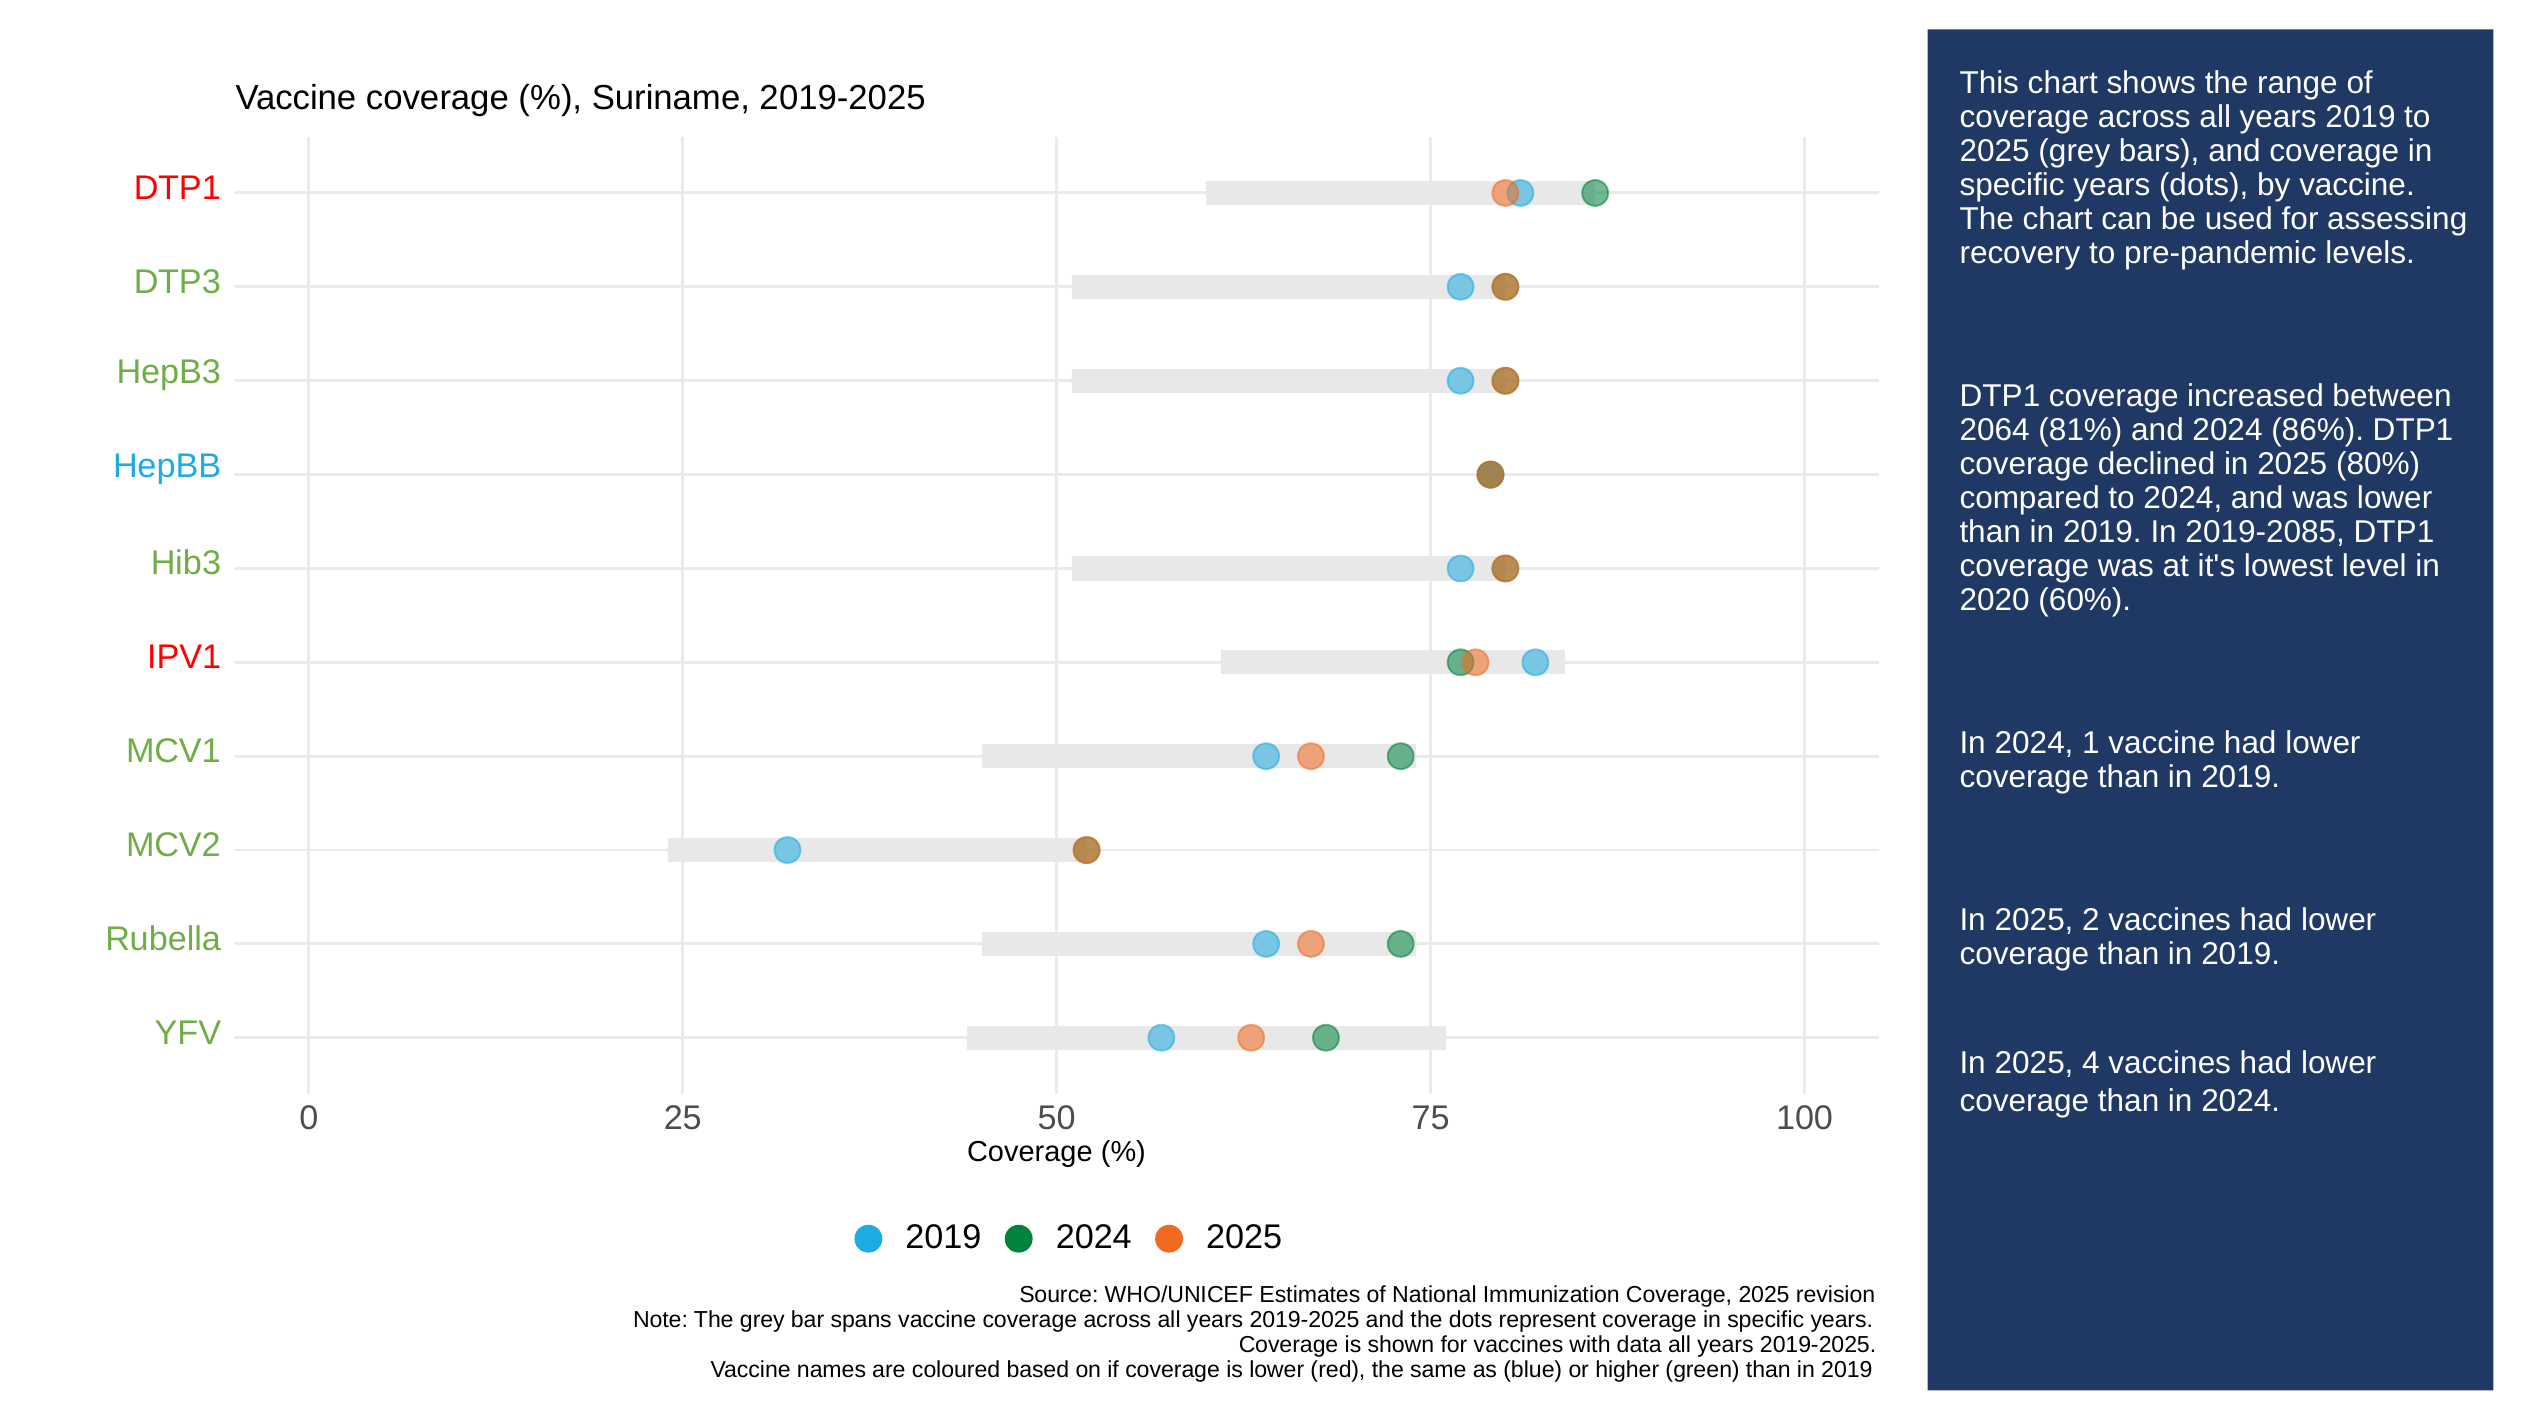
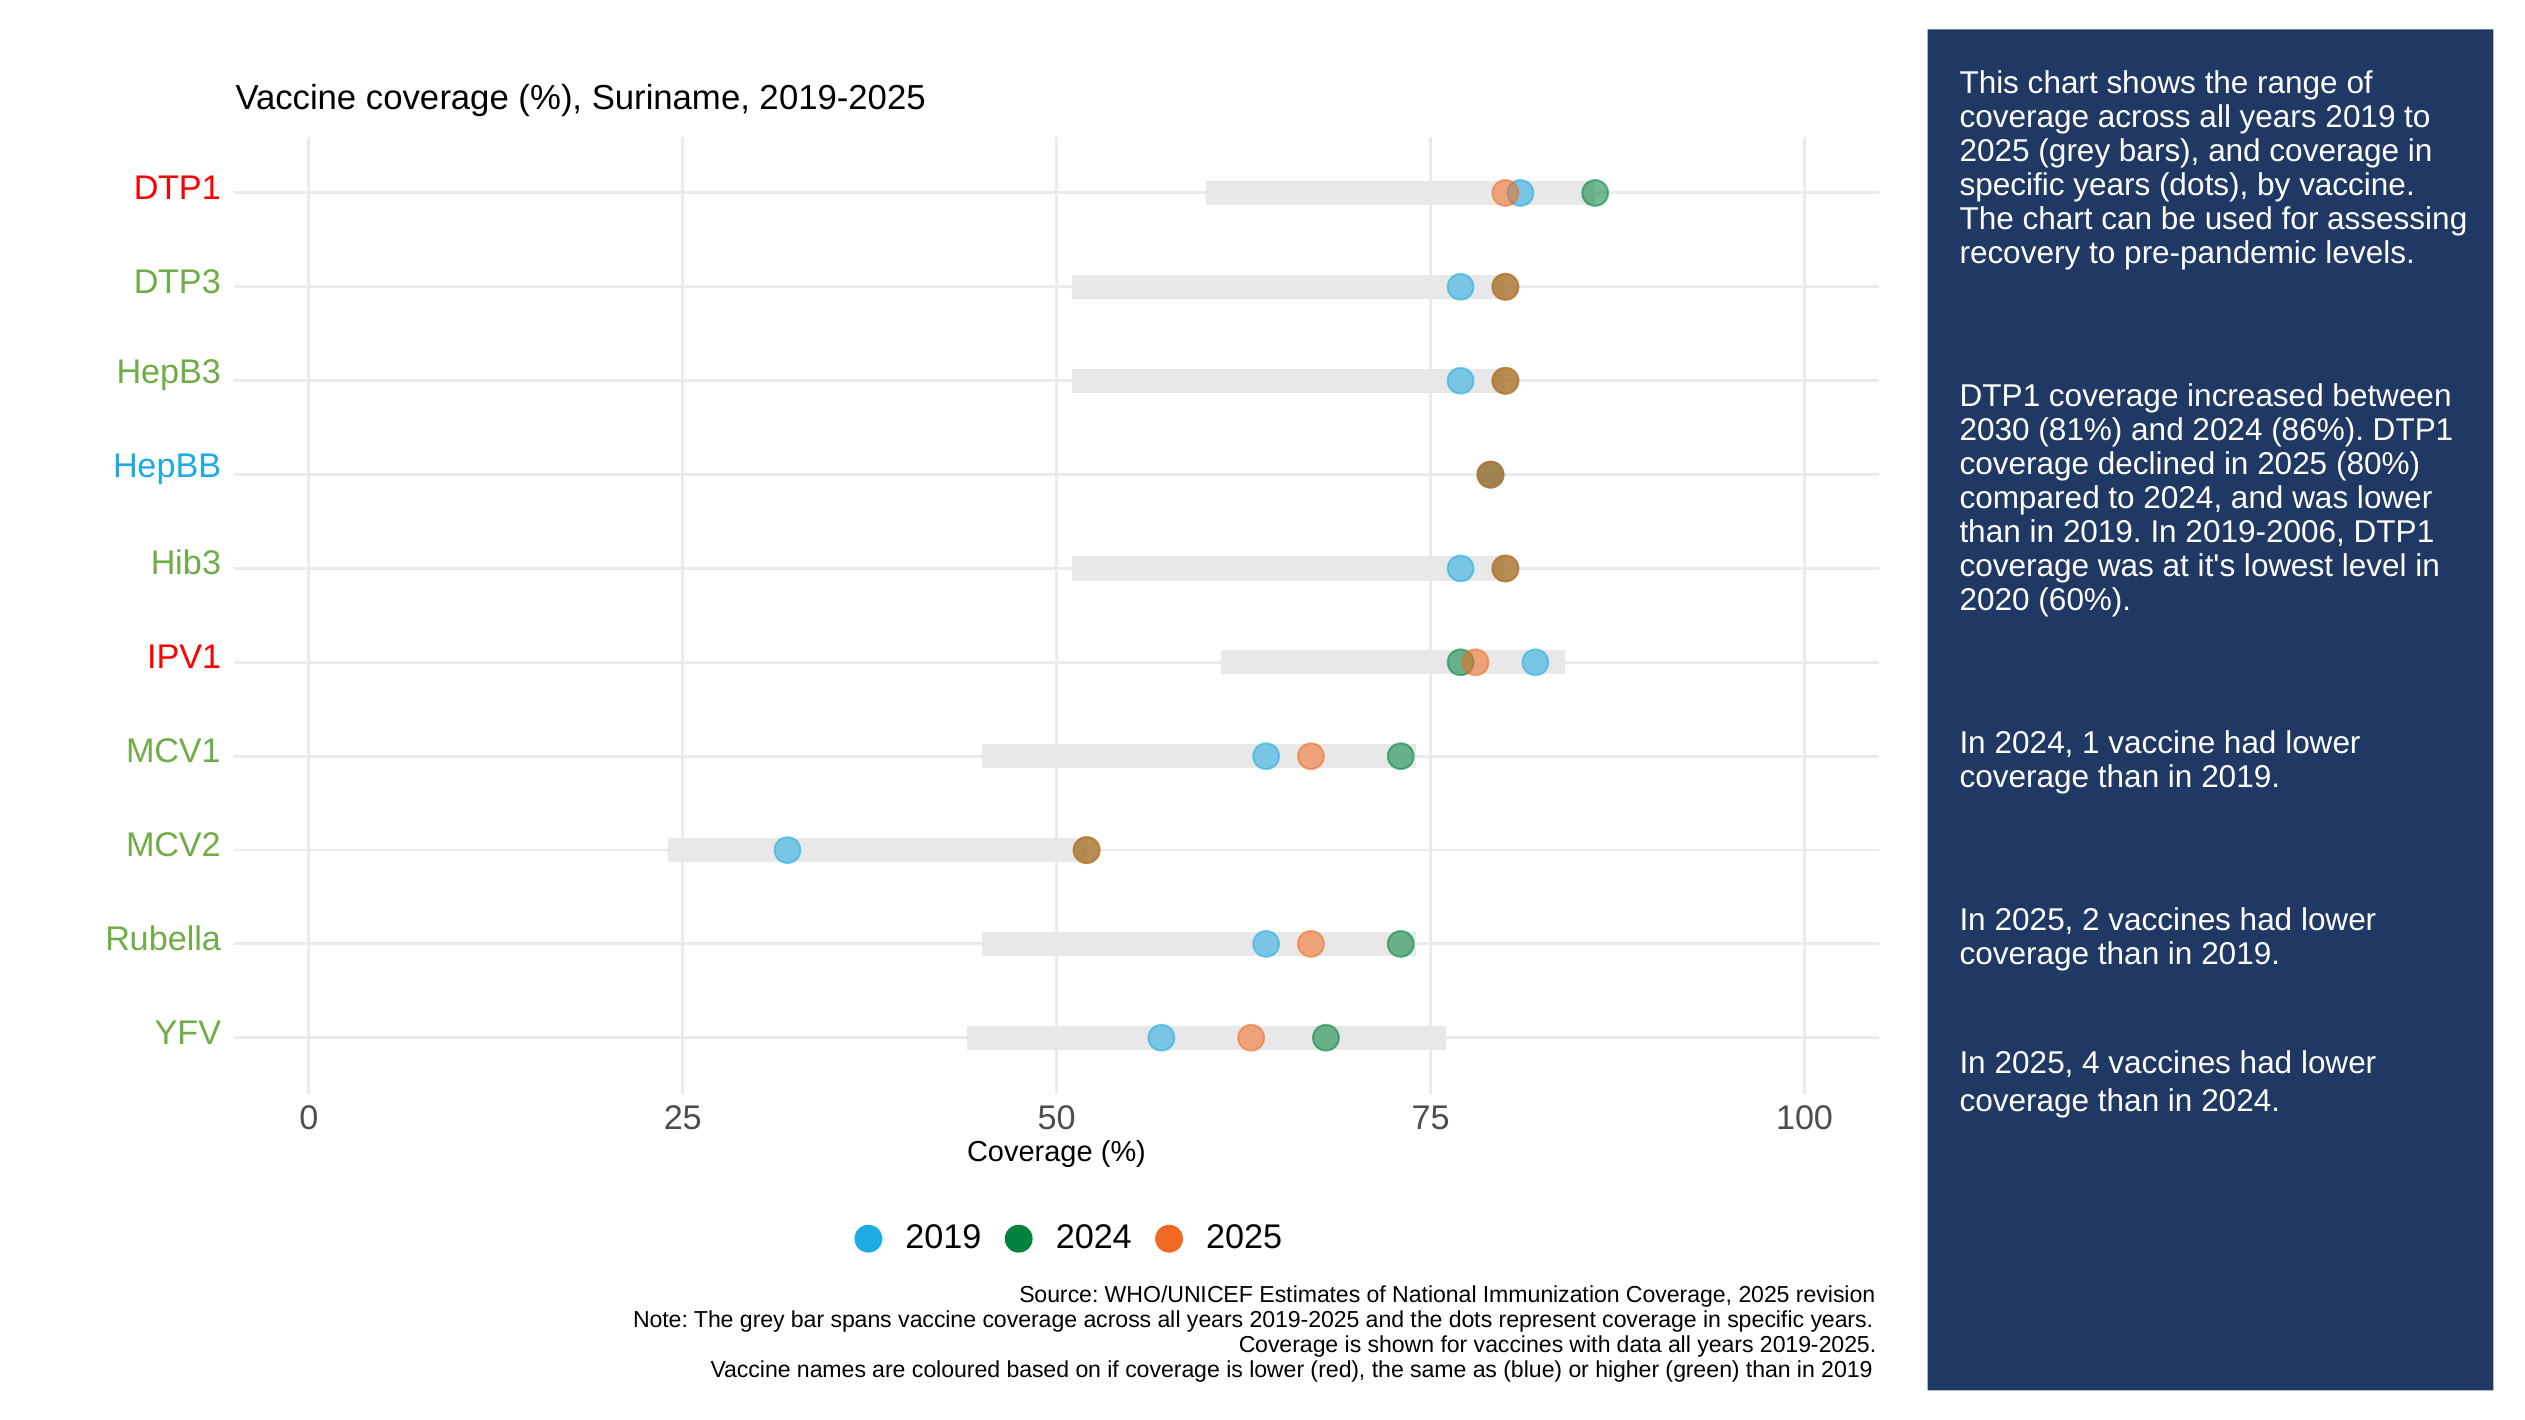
2064: 2064 -> 2030 (1995, 430)
2019-2085: 2019-2085 -> 2019-2006 (2265, 532)
